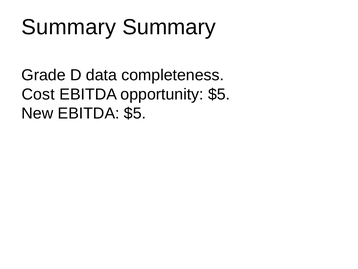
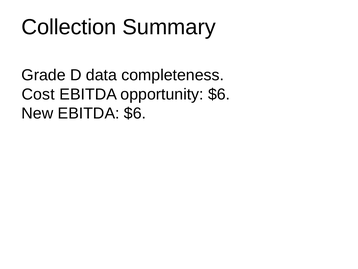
Summary: Summary -> Collection (69, 27)
opportunity $5: $5 -> $6 (219, 94)
EBITDA $5: $5 -> $6 (135, 113)
